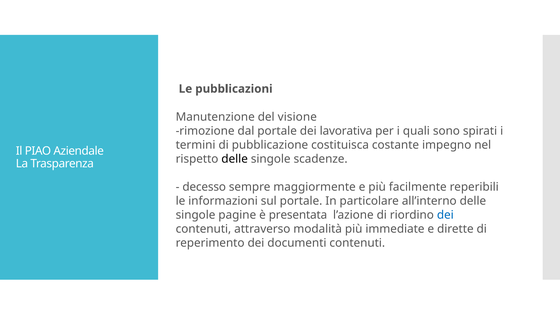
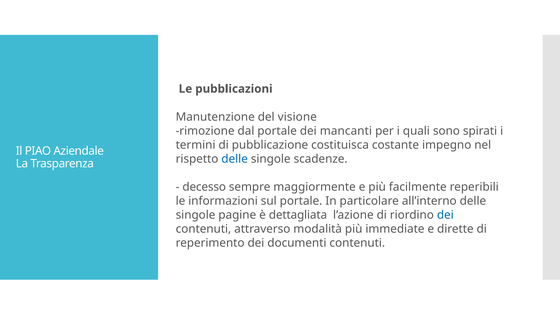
lavorativa: lavorativa -> mancanti (346, 131)
delle colour: black -> blue (235, 159)
presentata: presentata -> dettagliata (298, 215)
